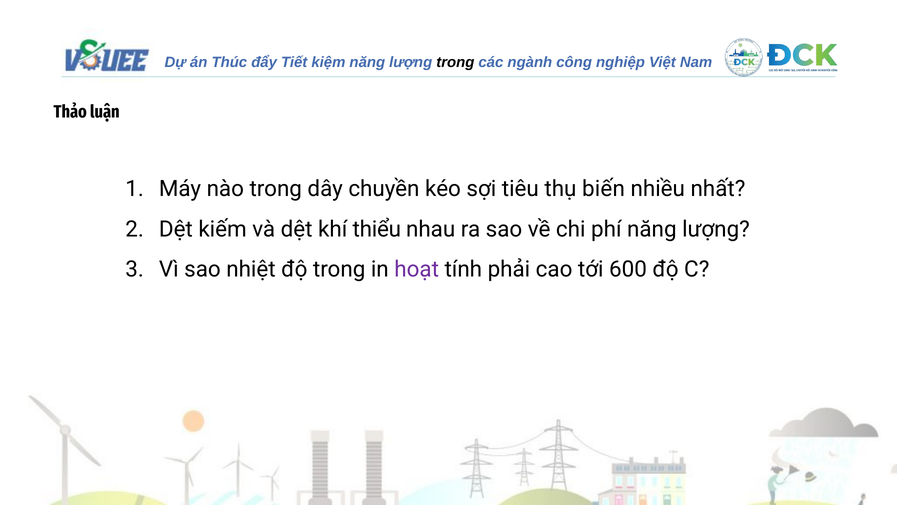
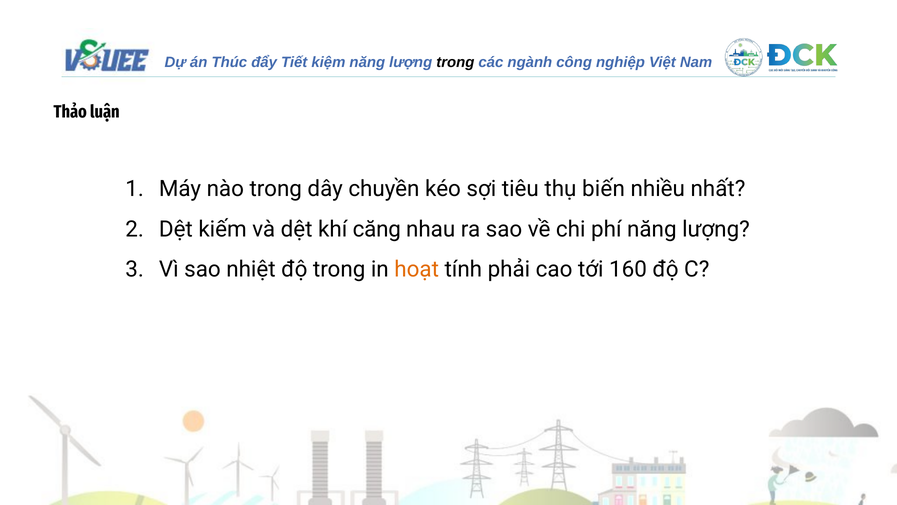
thiểu: thiểu -> căng (377, 229)
hoạt colour: purple -> orange (417, 269)
600: 600 -> 160 (628, 269)
